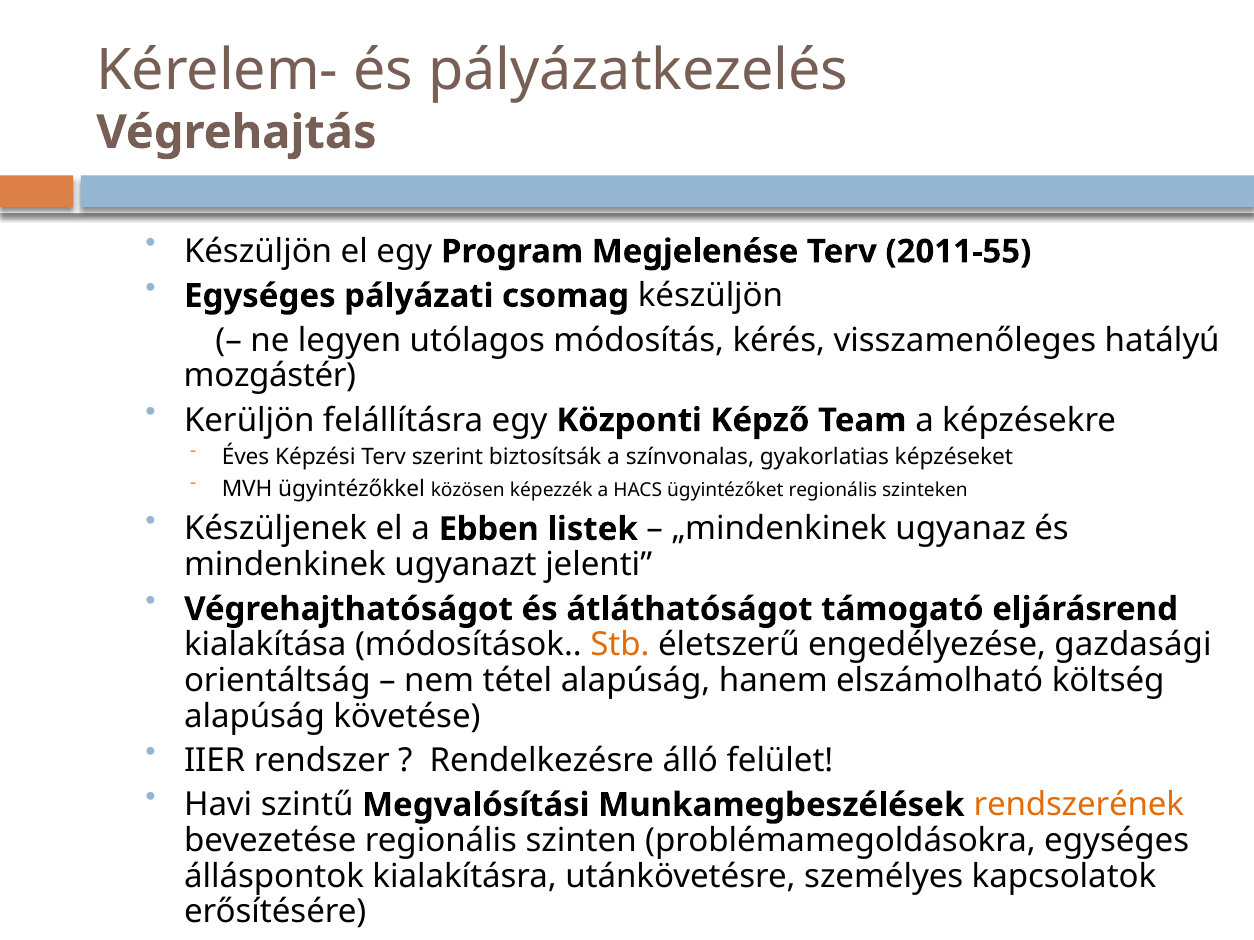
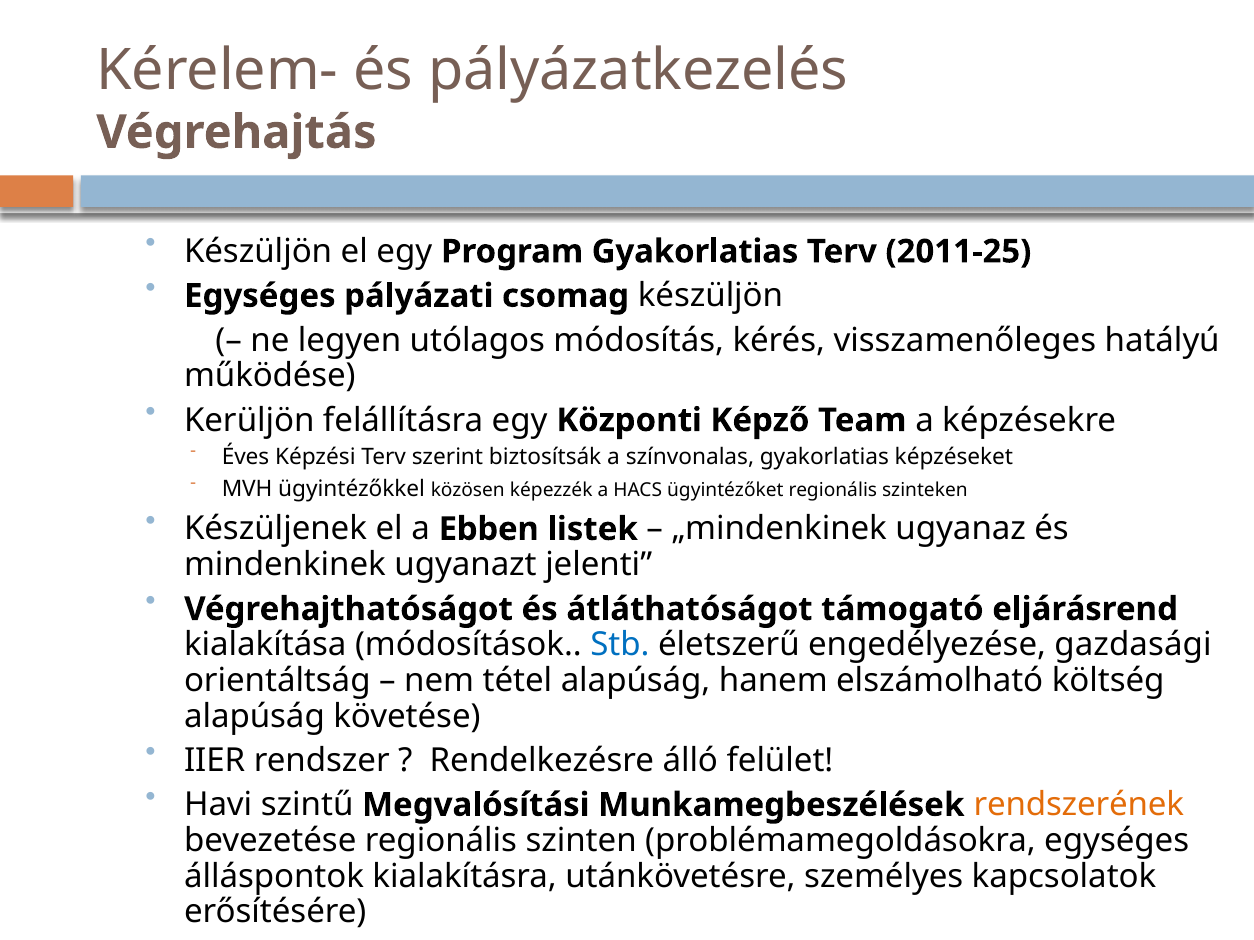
Program Megjelenése: Megjelenése -> Gyakorlatias (695, 252)
2011-55: 2011-55 -> 2011-25 (958, 252)
mozgástér: mozgástér -> működése (270, 376)
Stb colour: orange -> blue (620, 645)
